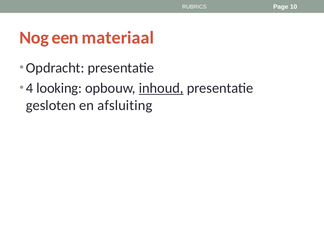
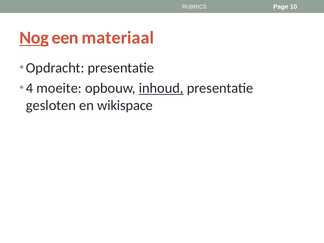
Nog underline: none -> present (34, 38)
looking: looking -> moeite (59, 88)
afsluiting: afsluiting -> wikispace (125, 105)
